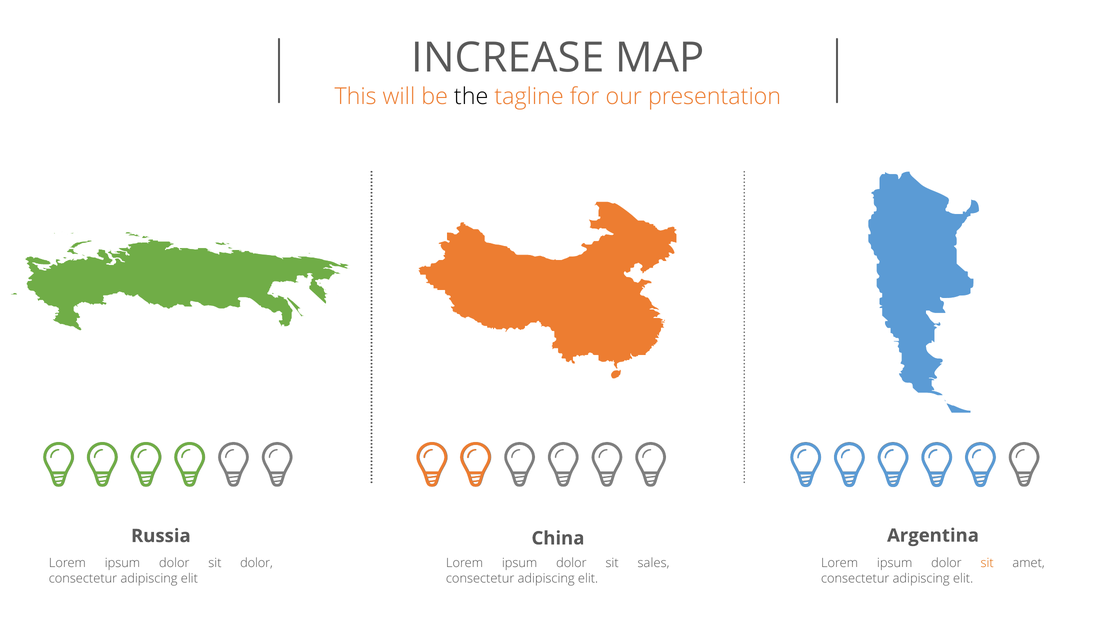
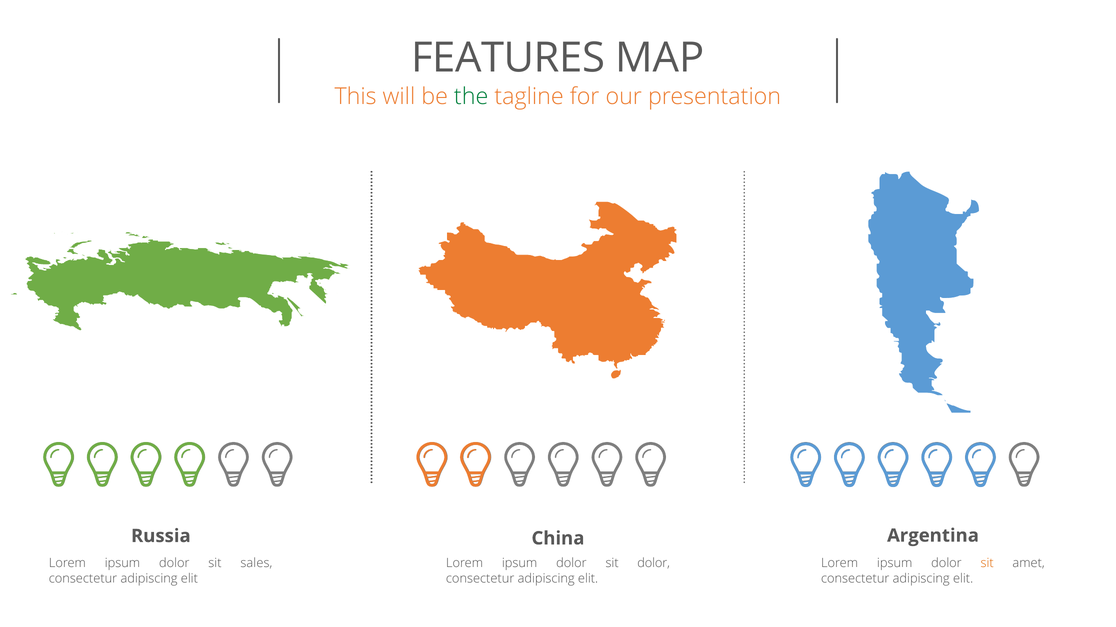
INCREASE: INCREASE -> FEATURES (508, 58)
the colour: black -> green (471, 96)
sit dolor: dolor -> sales (256, 564)
sit sales: sales -> dolor (654, 564)
